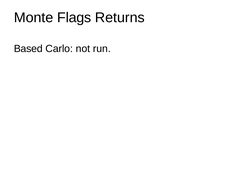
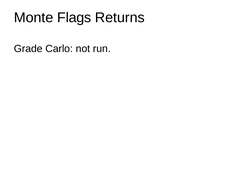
Based: Based -> Grade (28, 49)
